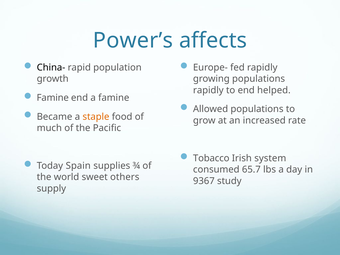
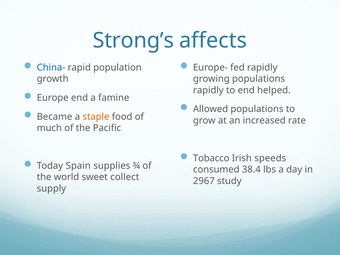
Power’s: Power’s -> Strong’s (133, 40)
China- colour: black -> blue (51, 68)
Famine: Famine -> Europe (53, 98)
system: system -> speeds (270, 158)
65.7: 65.7 -> 38.4 (251, 170)
others: others -> collect (125, 177)
9367: 9367 -> 2967 (204, 181)
